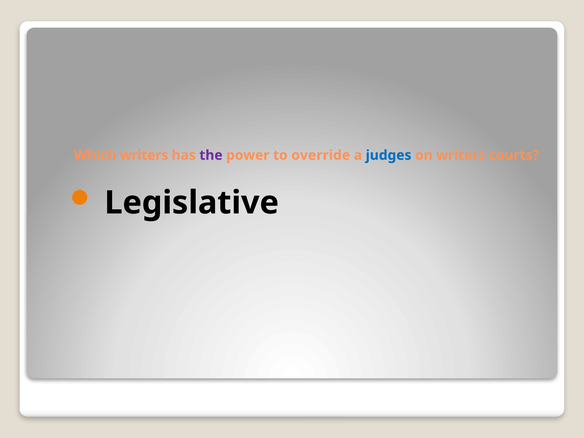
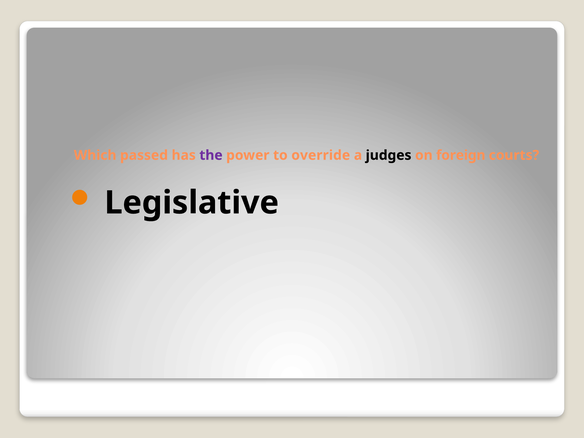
Which writers: writers -> passed (144, 155)
judges colour: blue -> black (389, 155)
on writers: writers -> foreign (461, 155)
